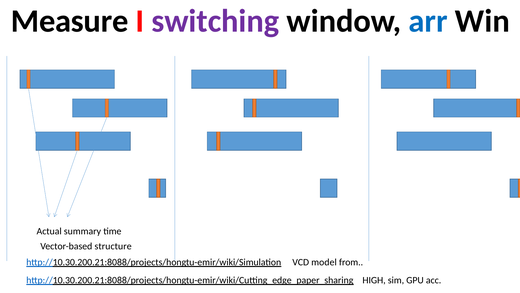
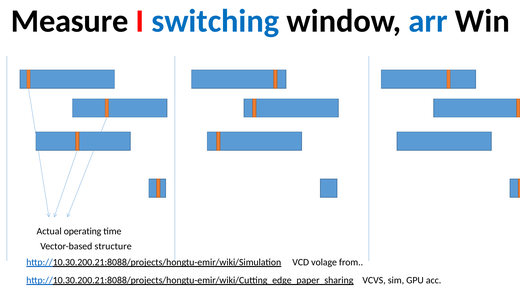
switching colour: purple -> blue (215, 21)
summary: summary -> operating (83, 231)
model: model -> volage (324, 262)
HIGH: HIGH -> VCVS (374, 280)
